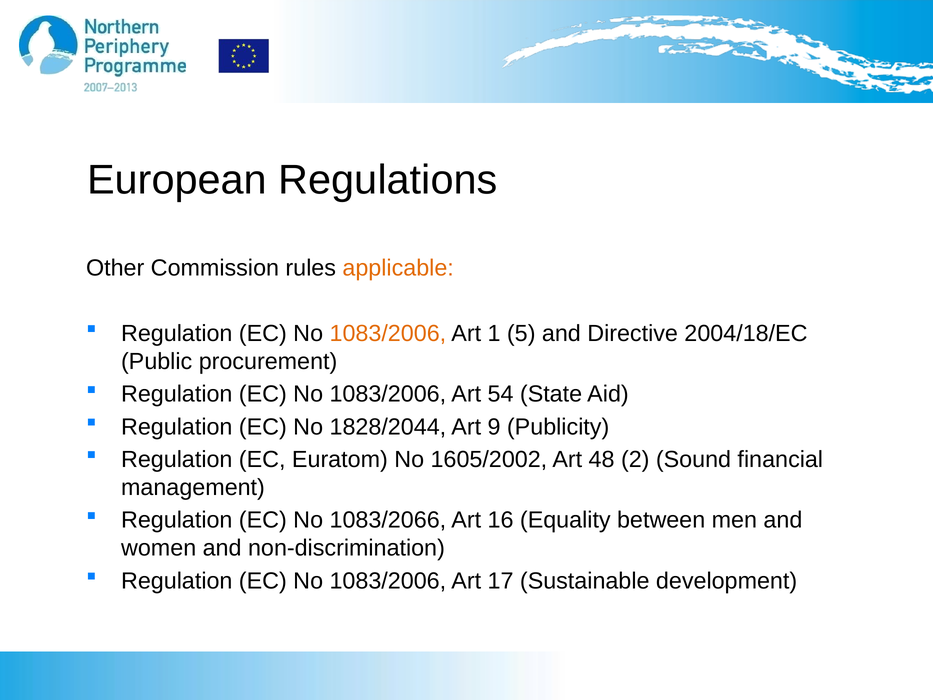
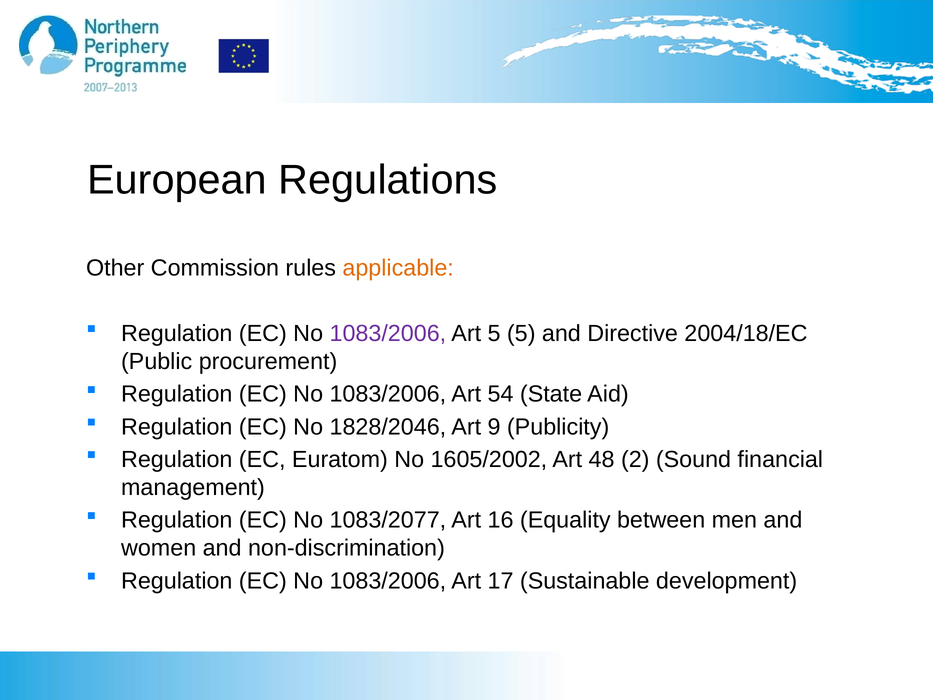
1083/2006 colour: orange -> purple (388, 333)
Art 1: 1 -> 5 (494, 333)
1828/2044: 1828/2044 -> 1828/2046 (388, 427)
1083/2066: 1083/2066 -> 1083/2077 (388, 520)
